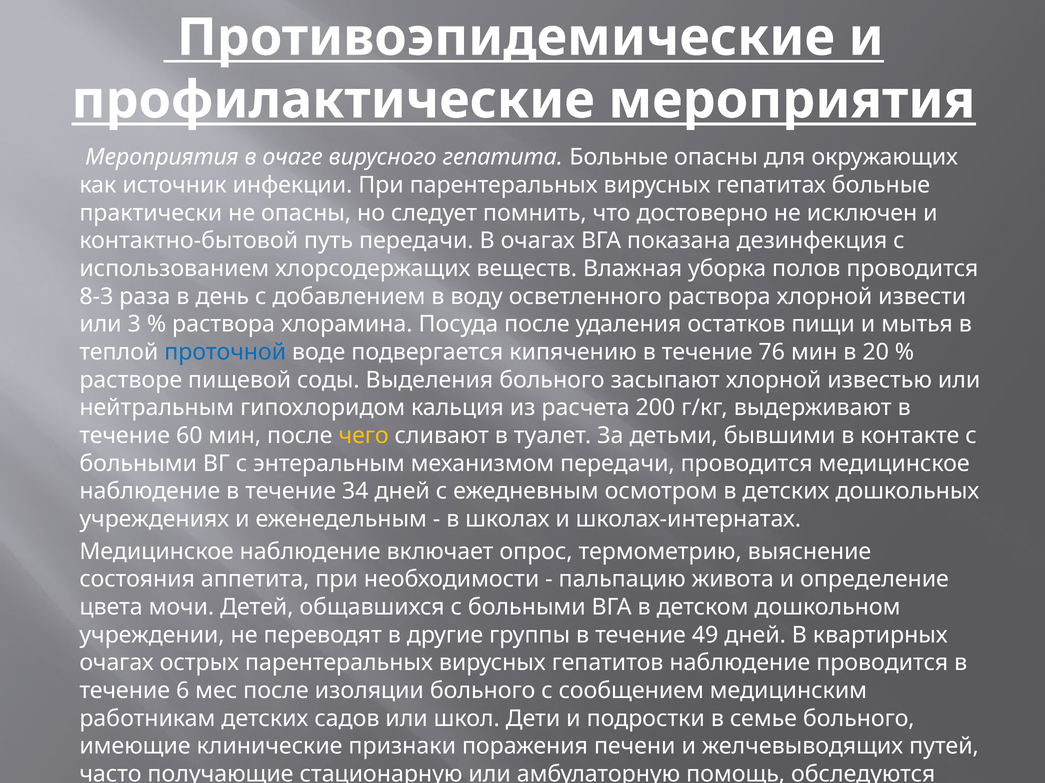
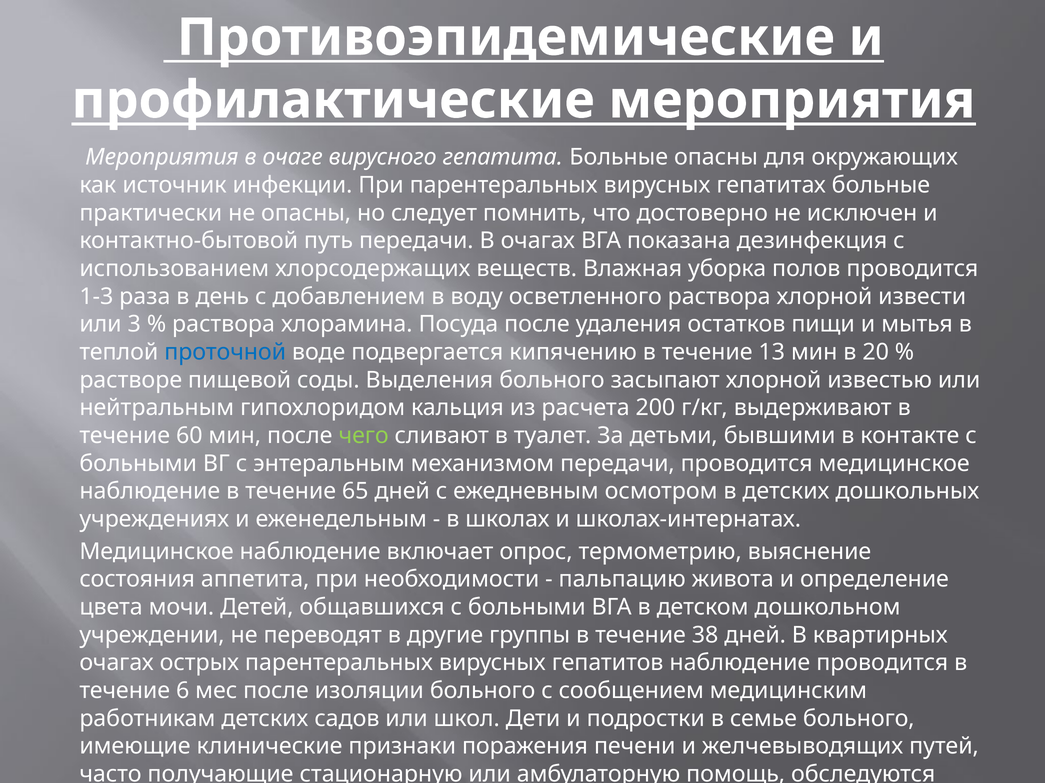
8-3: 8-3 -> 1-3 (96, 297)
76: 76 -> 13 (772, 352)
чего colour: yellow -> light green (364, 436)
34: 34 -> 65 (355, 492)
49: 49 -> 38 (705, 636)
